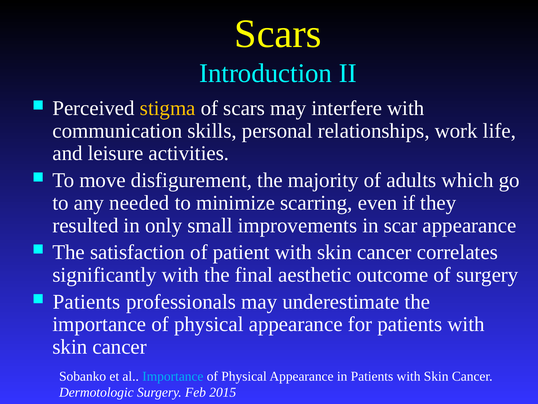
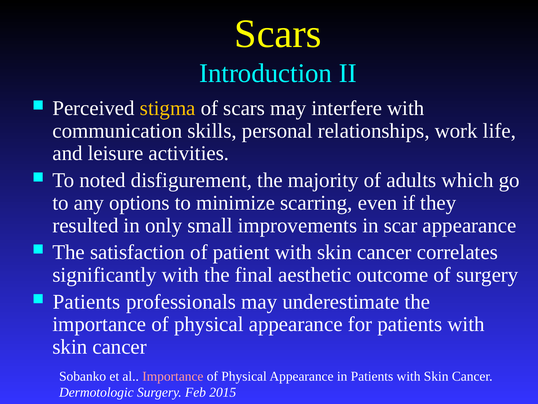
move: move -> noted (103, 180)
needed: needed -> options (139, 203)
Importance colour: light blue -> pink (173, 376)
